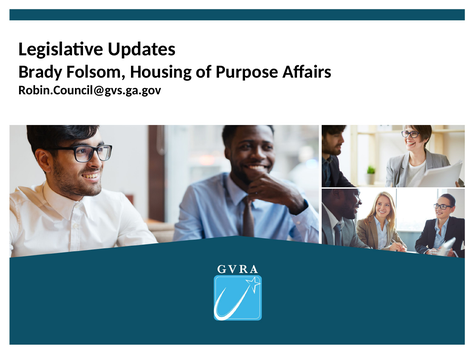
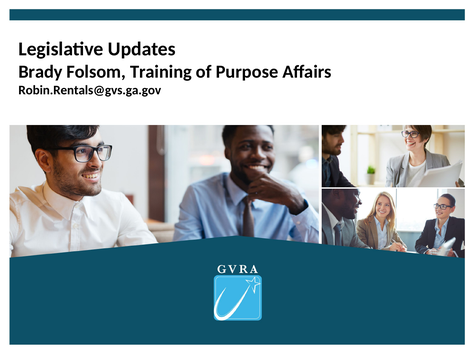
Housing: Housing -> Training (161, 72)
Robin.Council@gvs.ga.gov: Robin.Council@gvs.ga.gov -> Robin.Rentals@gvs.ga.gov (90, 90)
